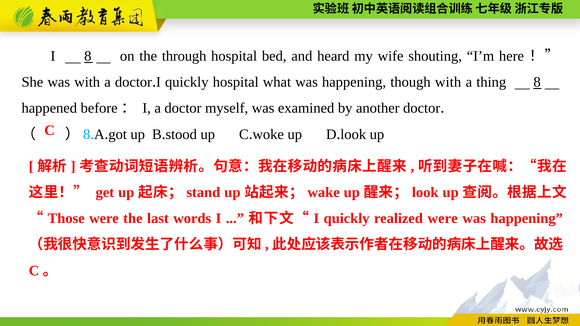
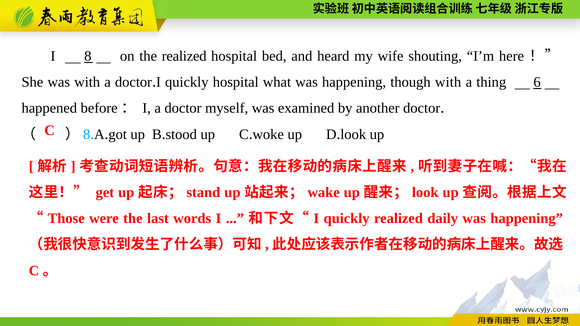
the through: through -> realized (184, 56)
thing 8: 8 -> 6 (537, 82)
realized were: were -> daily (443, 219)
